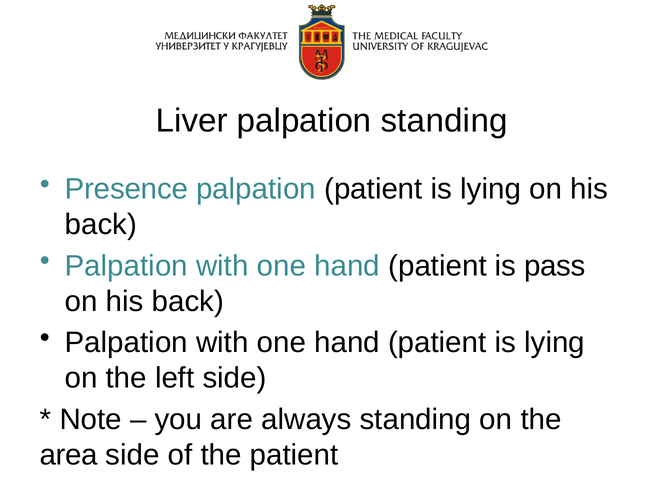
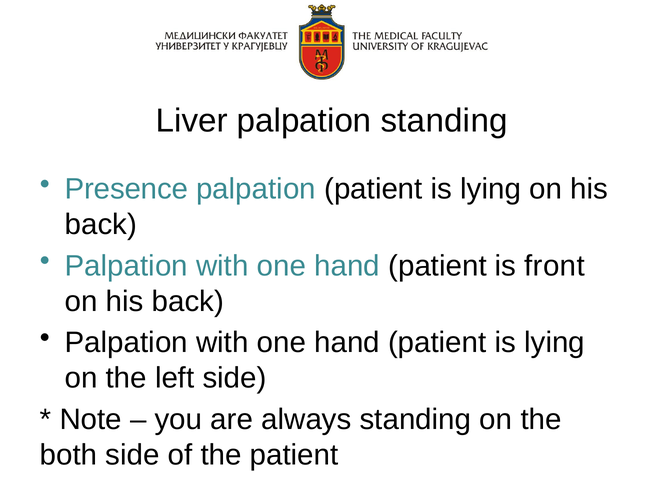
pass: pass -> front (555, 266)
area: area -> both (69, 455)
